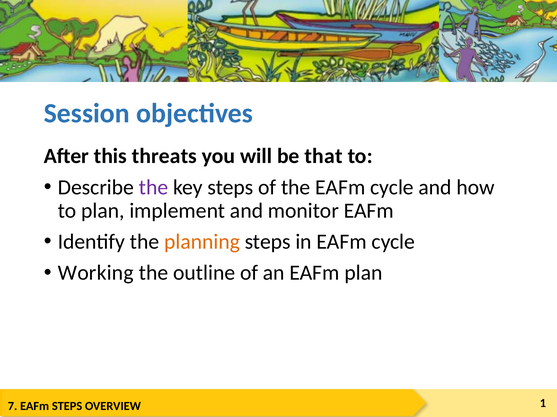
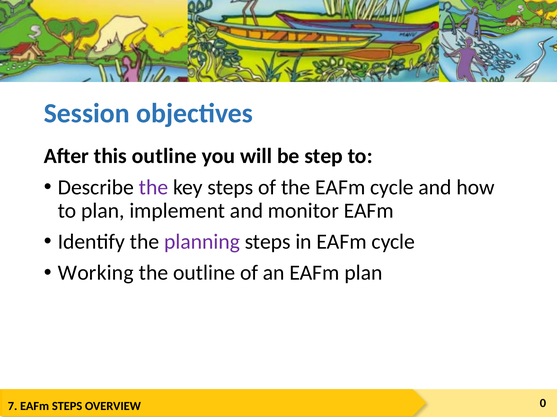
this threats: threats -> outline (164, 156)
that: that -> step (324, 156)
planning colour: orange -> purple (202, 242)
1: 1 -> 0 (543, 404)
